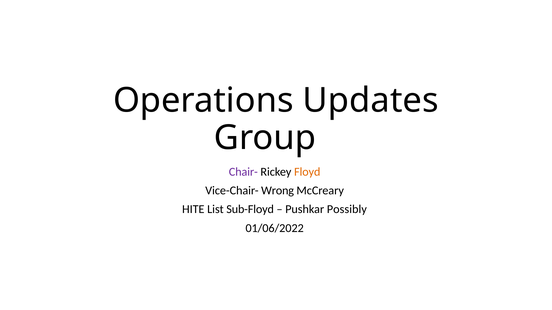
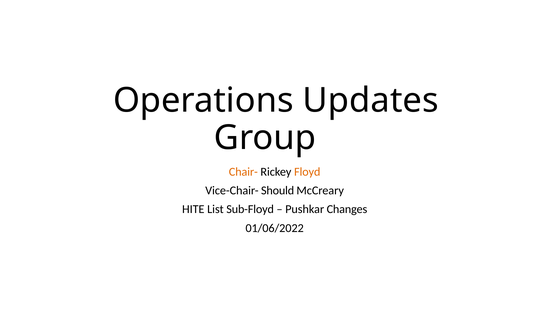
Chair- colour: purple -> orange (243, 172)
Wrong: Wrong -> Should (278, 191)
Possibly: Possibly -> Changes (347, 210)
